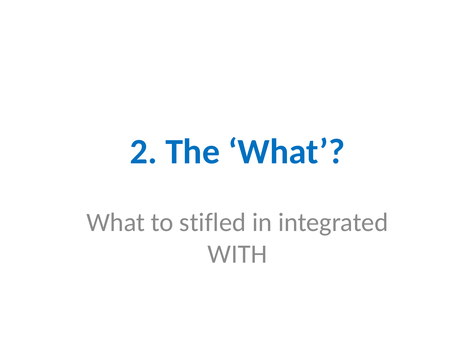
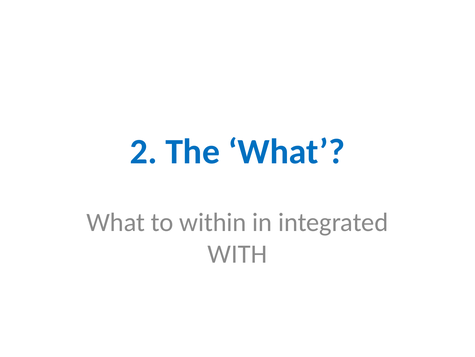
stifled: stifled -> within (213, 222)
